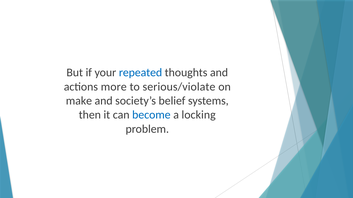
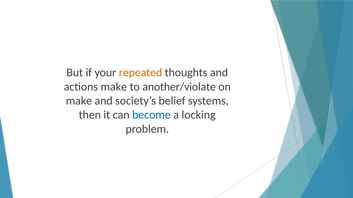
repeated colour: blue -> orange (141, 73)
actions more: more -> make (114, 87)
serious/violate: serious/violate -> another/violate (179, 87)
